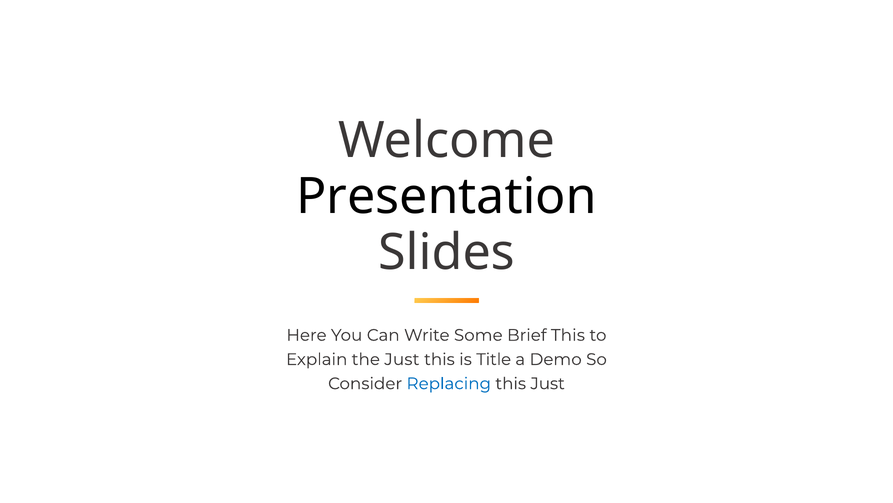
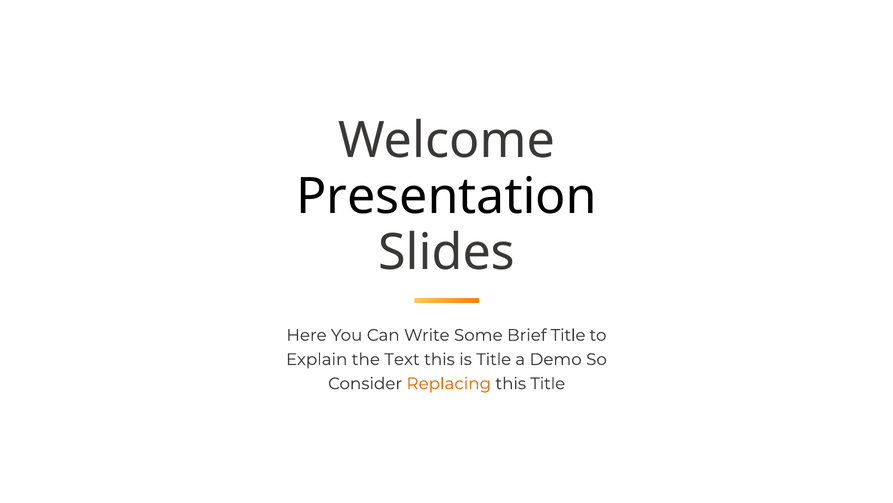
Brief This: This -> Title (568, 335)
the Just: Just -> Text (402, 359)
Replacing colour: blue -> orange (449, 383)
this Just: Just -> Title (548, 383)
